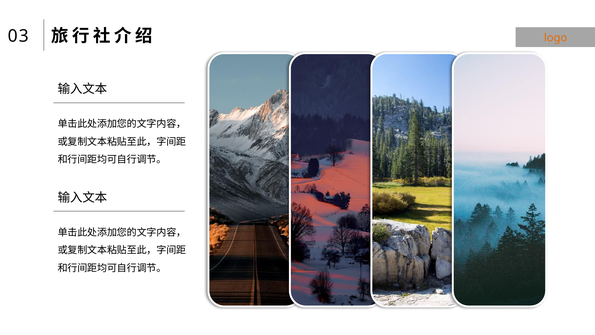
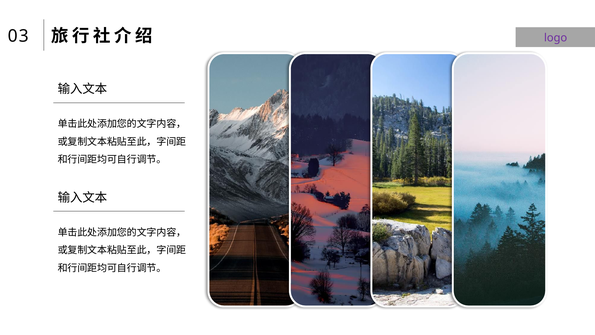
logo colour: orange -> purple (556, 38)
